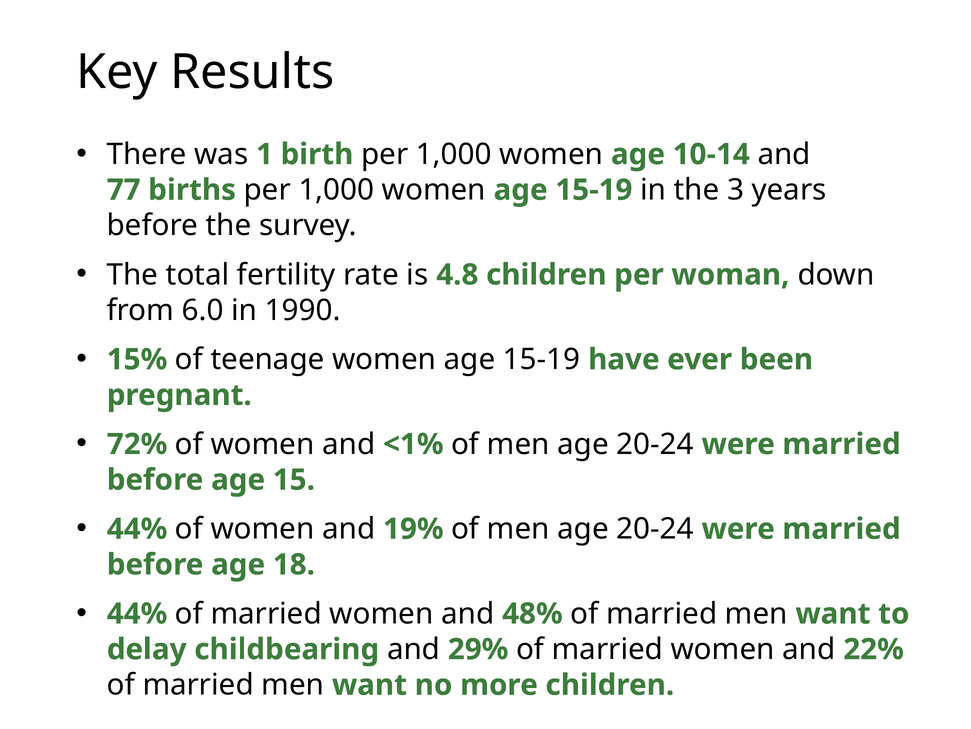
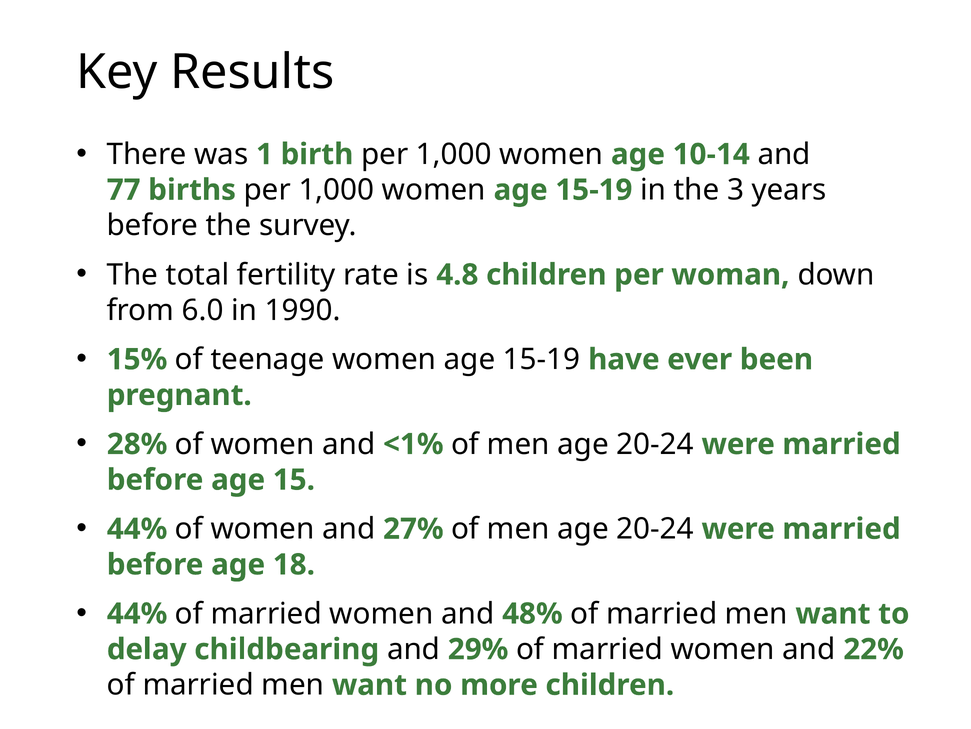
72%: 72% -> 28% (137, 444)
19%: 19% -> 27% (413, 529)
